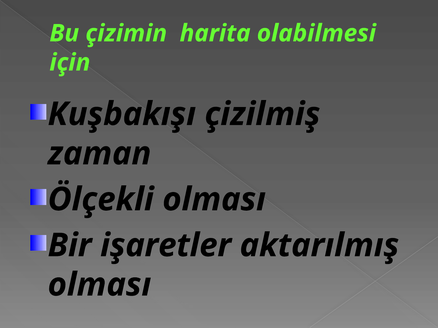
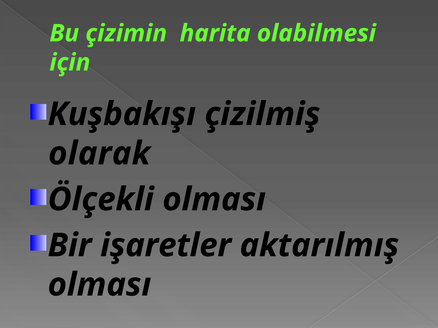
zaman: zaman -> olarak (99, 154)
